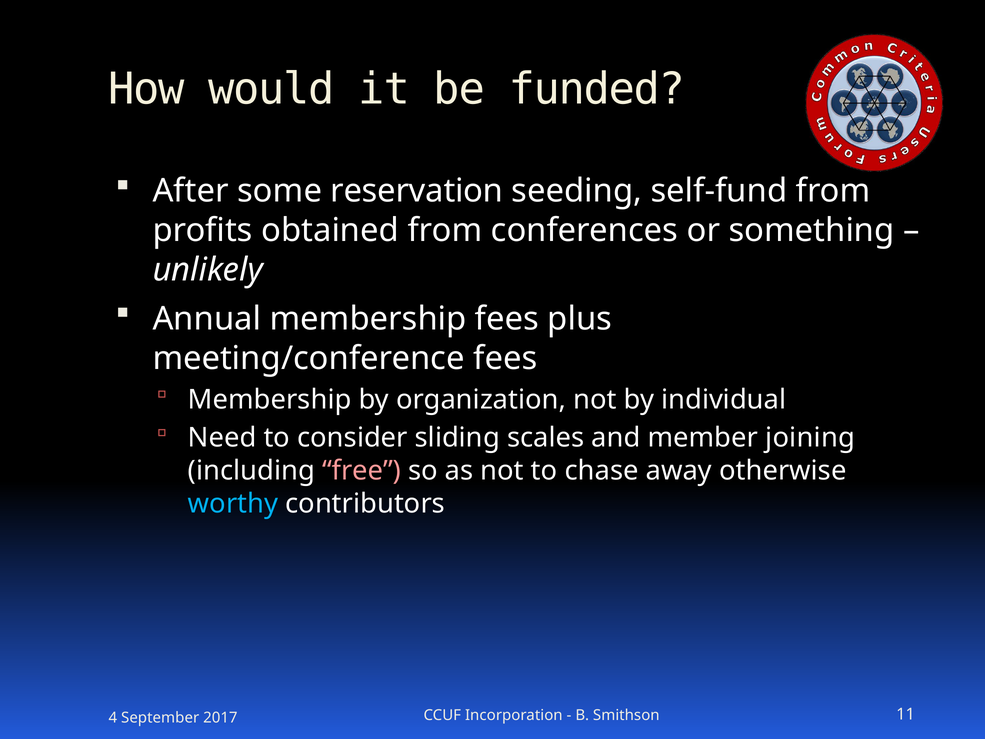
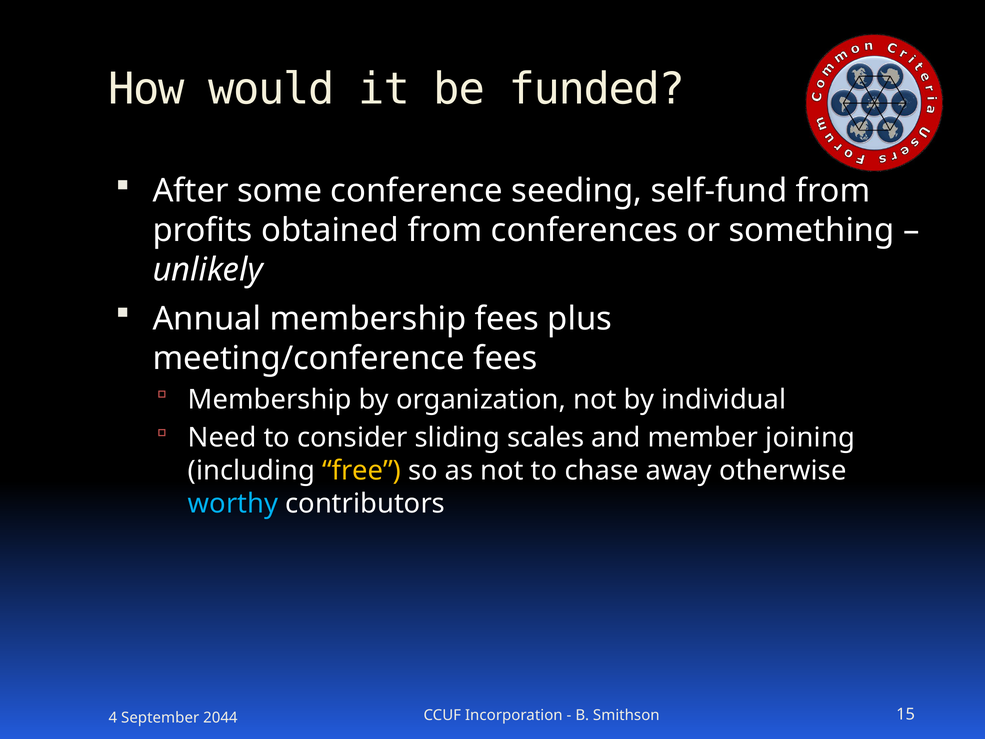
reservation: reservation -> conference (417, 191)
free colour: pink -> yellow (362, 471)
11: 11 -> 15 (906, 714)
2017: 2017 -> 2044 (220, 718)
